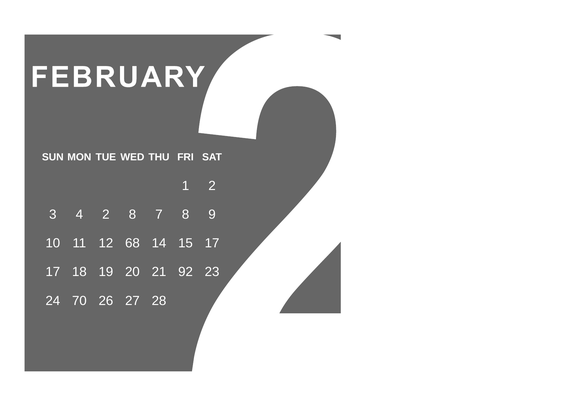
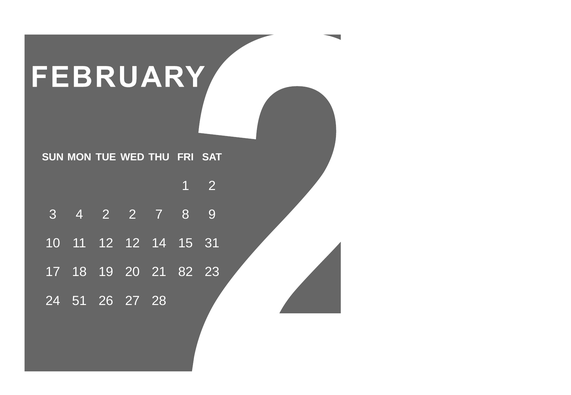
2 8: 8 -> 2 (132, 215)
12 68: 68 -> 12 (132, 243)
15 17: 17 -> 31 (212, 243)
92: 92 -> 82 (186, 272)
70: 70 -> 51 (79, 301)
